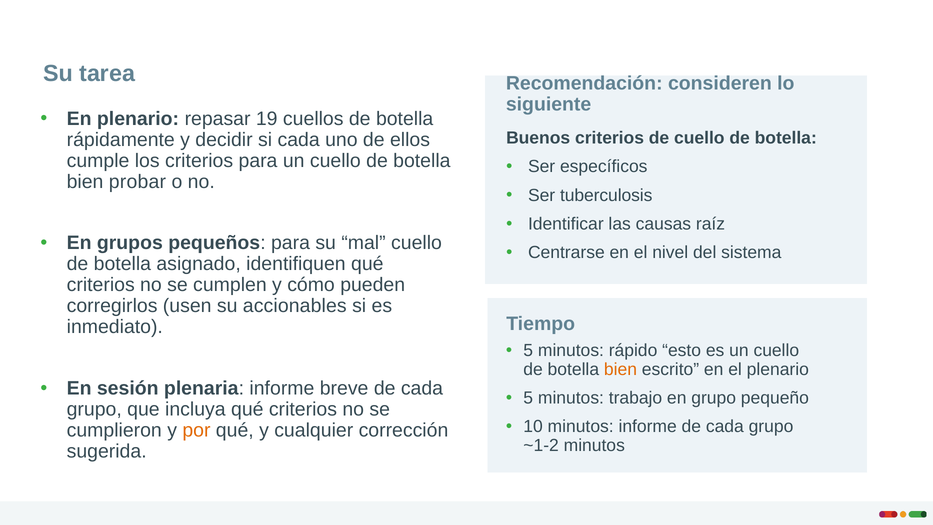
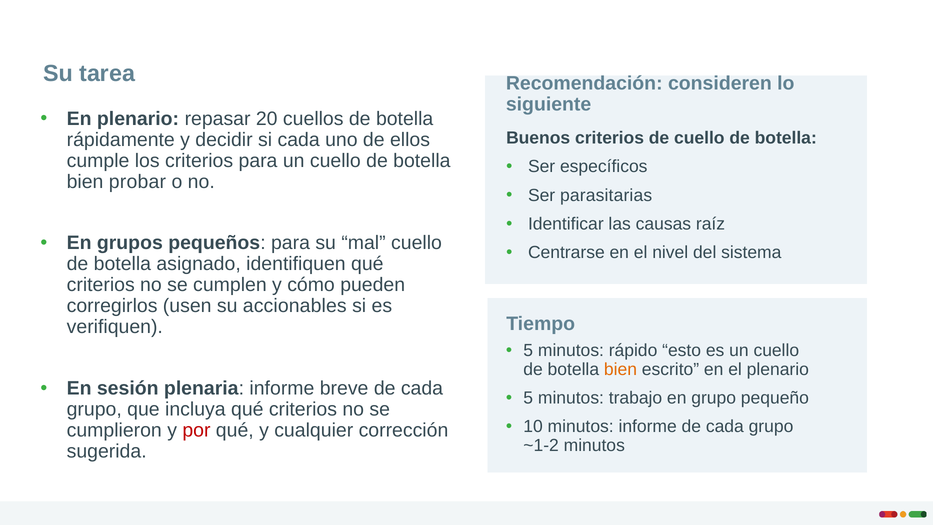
19: 19 -> 20 (267, 119)
tuberculosis: tuberculosis -> parasitarias (606, 195)
inmediato: inmediato -> verifiquen (115, 327)
por colour: orange -> red (196, 430)
